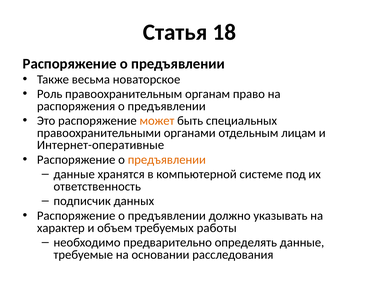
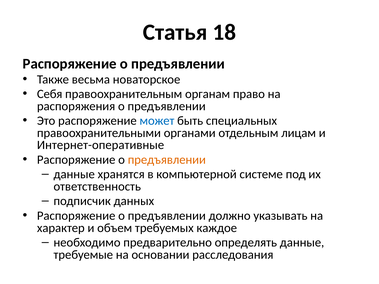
Роль: Роль -> Себя (50, 94)
может colour: orange -> blue (157, 121)
работы: работы -> каждое (217, 228)
